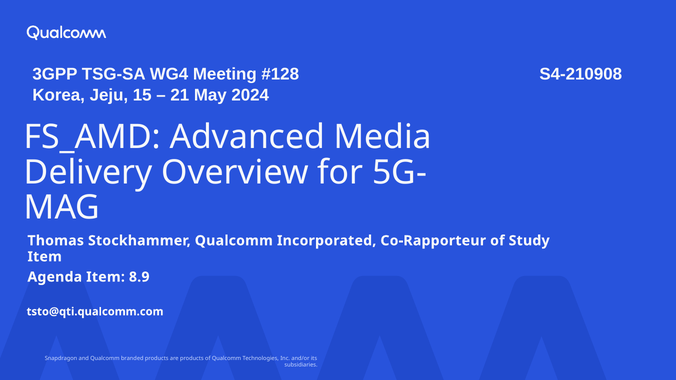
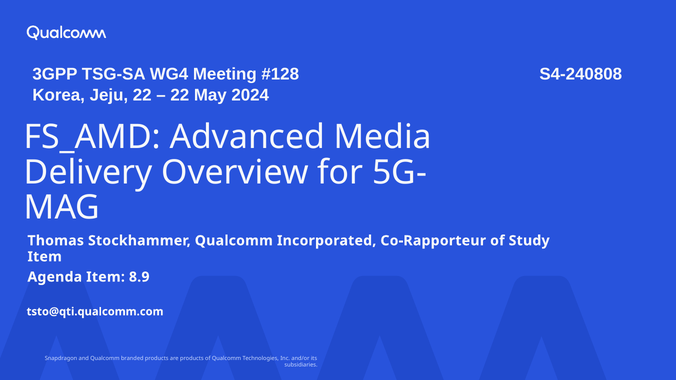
S4-210908: S4-210908 -> S4-240808 (581, 74)
Jeju 15: 15 -> 22 (142, 95)
21: 21 -> 22 (180, 95)
